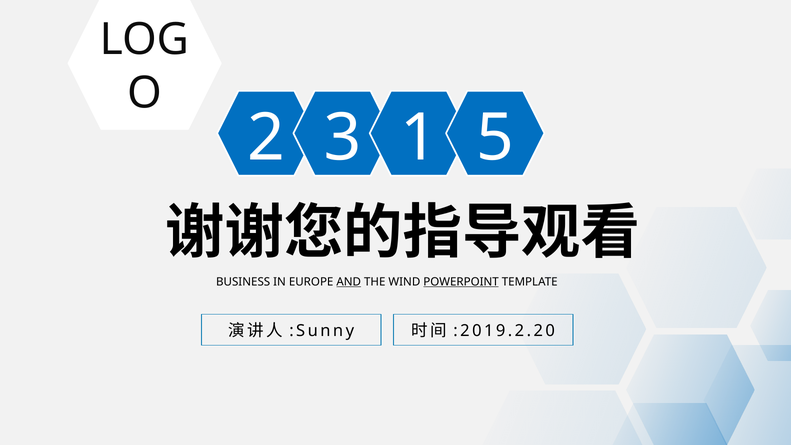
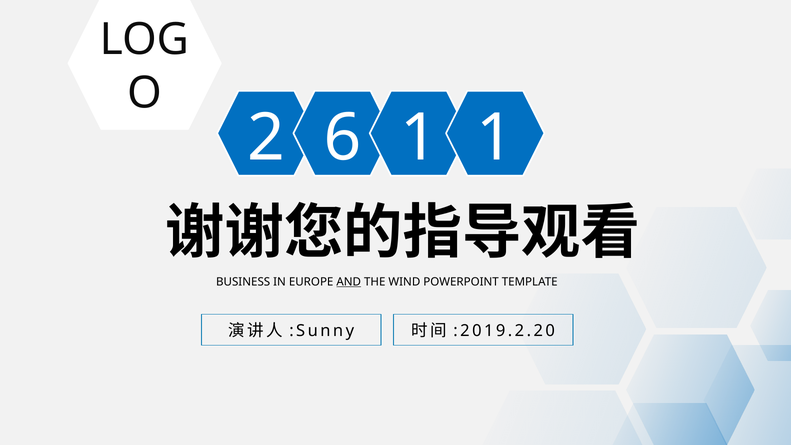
3: 3 -> 6 (343, 138)
1 5: 5 -> 1 (495, 138)
POWERPOINT underline: present -> none (461, 282)
